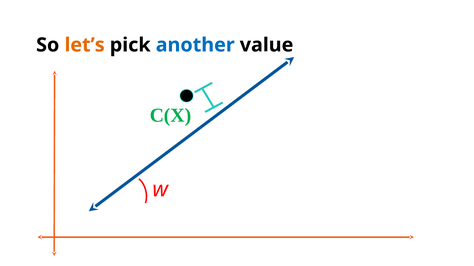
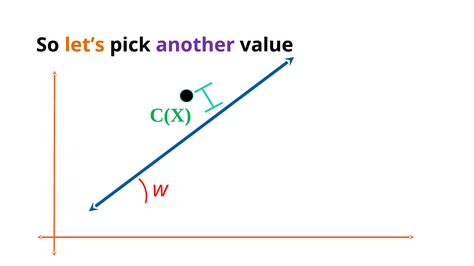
another colour: blue -> purple (195, 45)
